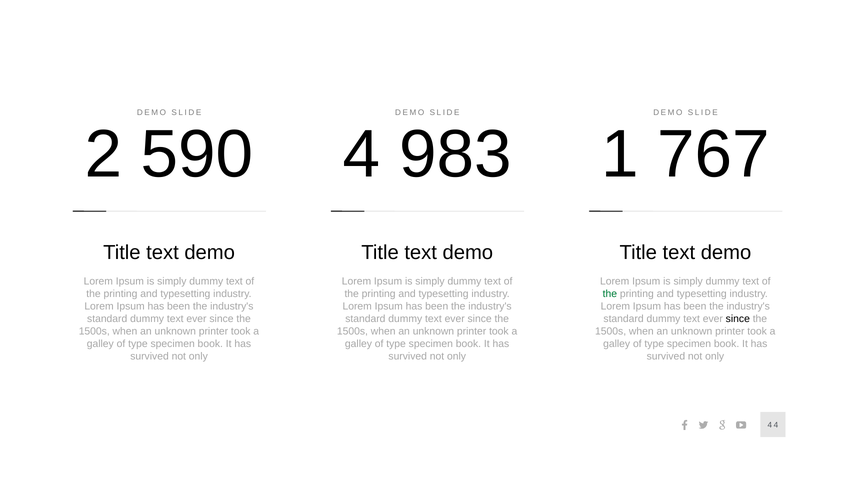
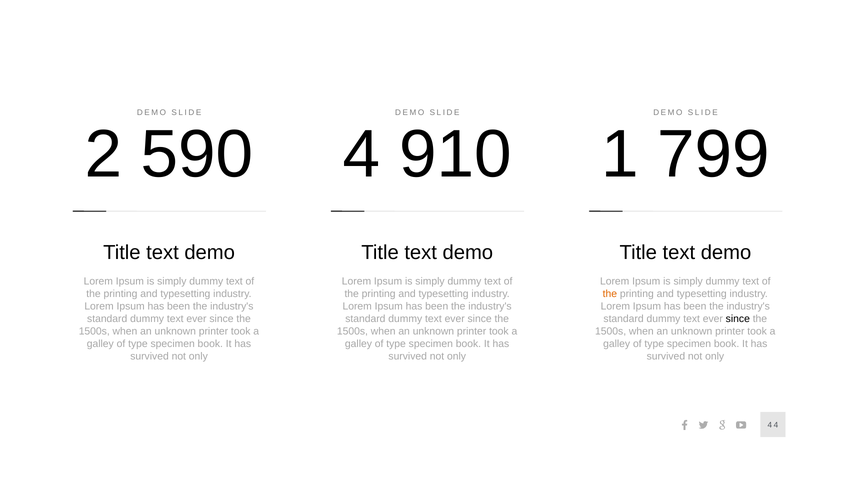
983: 983 -> 910 (455, 155)
767: 767 -> 799 (714, 155)
the colour: green -> orange (610, 294)
